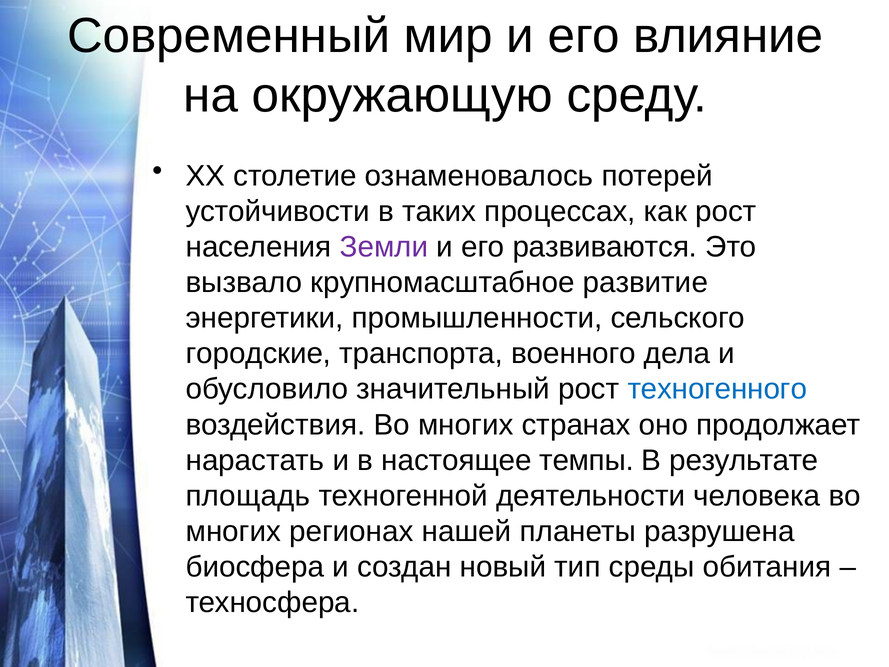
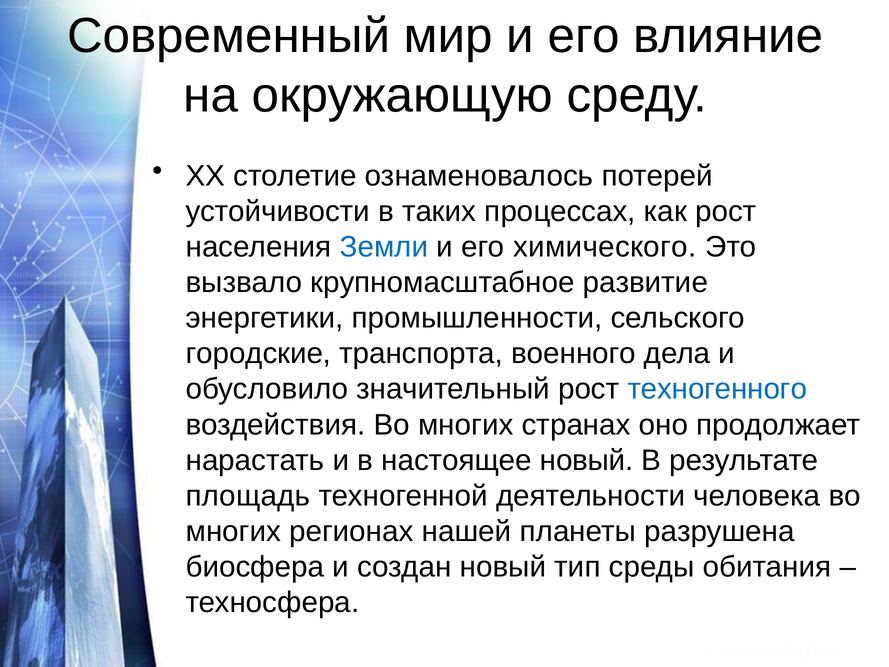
Земли colour: purple -> blue (384, 247)
развиваются: развиваются -> химического (605, 247)
настоящее темпы: темпы -> новый (587, 460)
